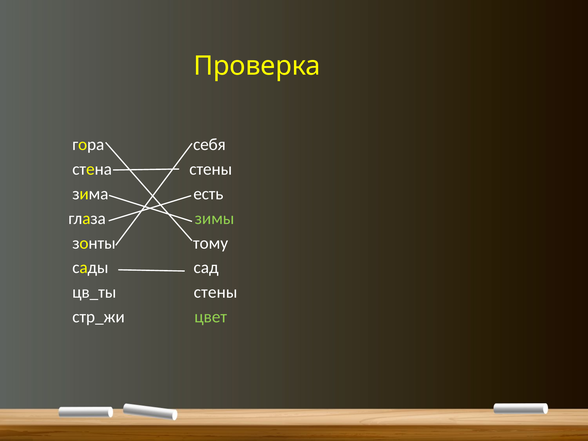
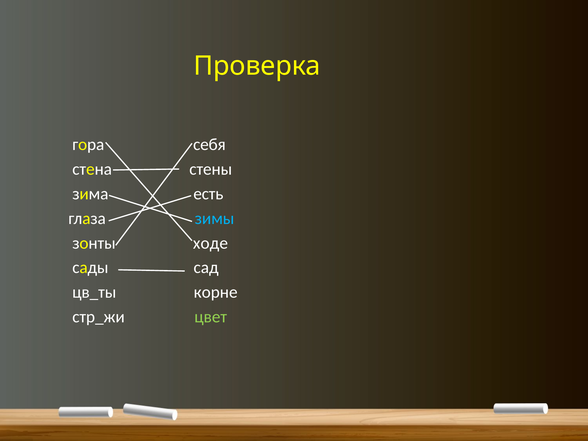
зимы colour: light green -> light blue (215, 218)
тому: тому -> ходе (210, 243)
цв_ты стены: стены -> корне (216, 292)
